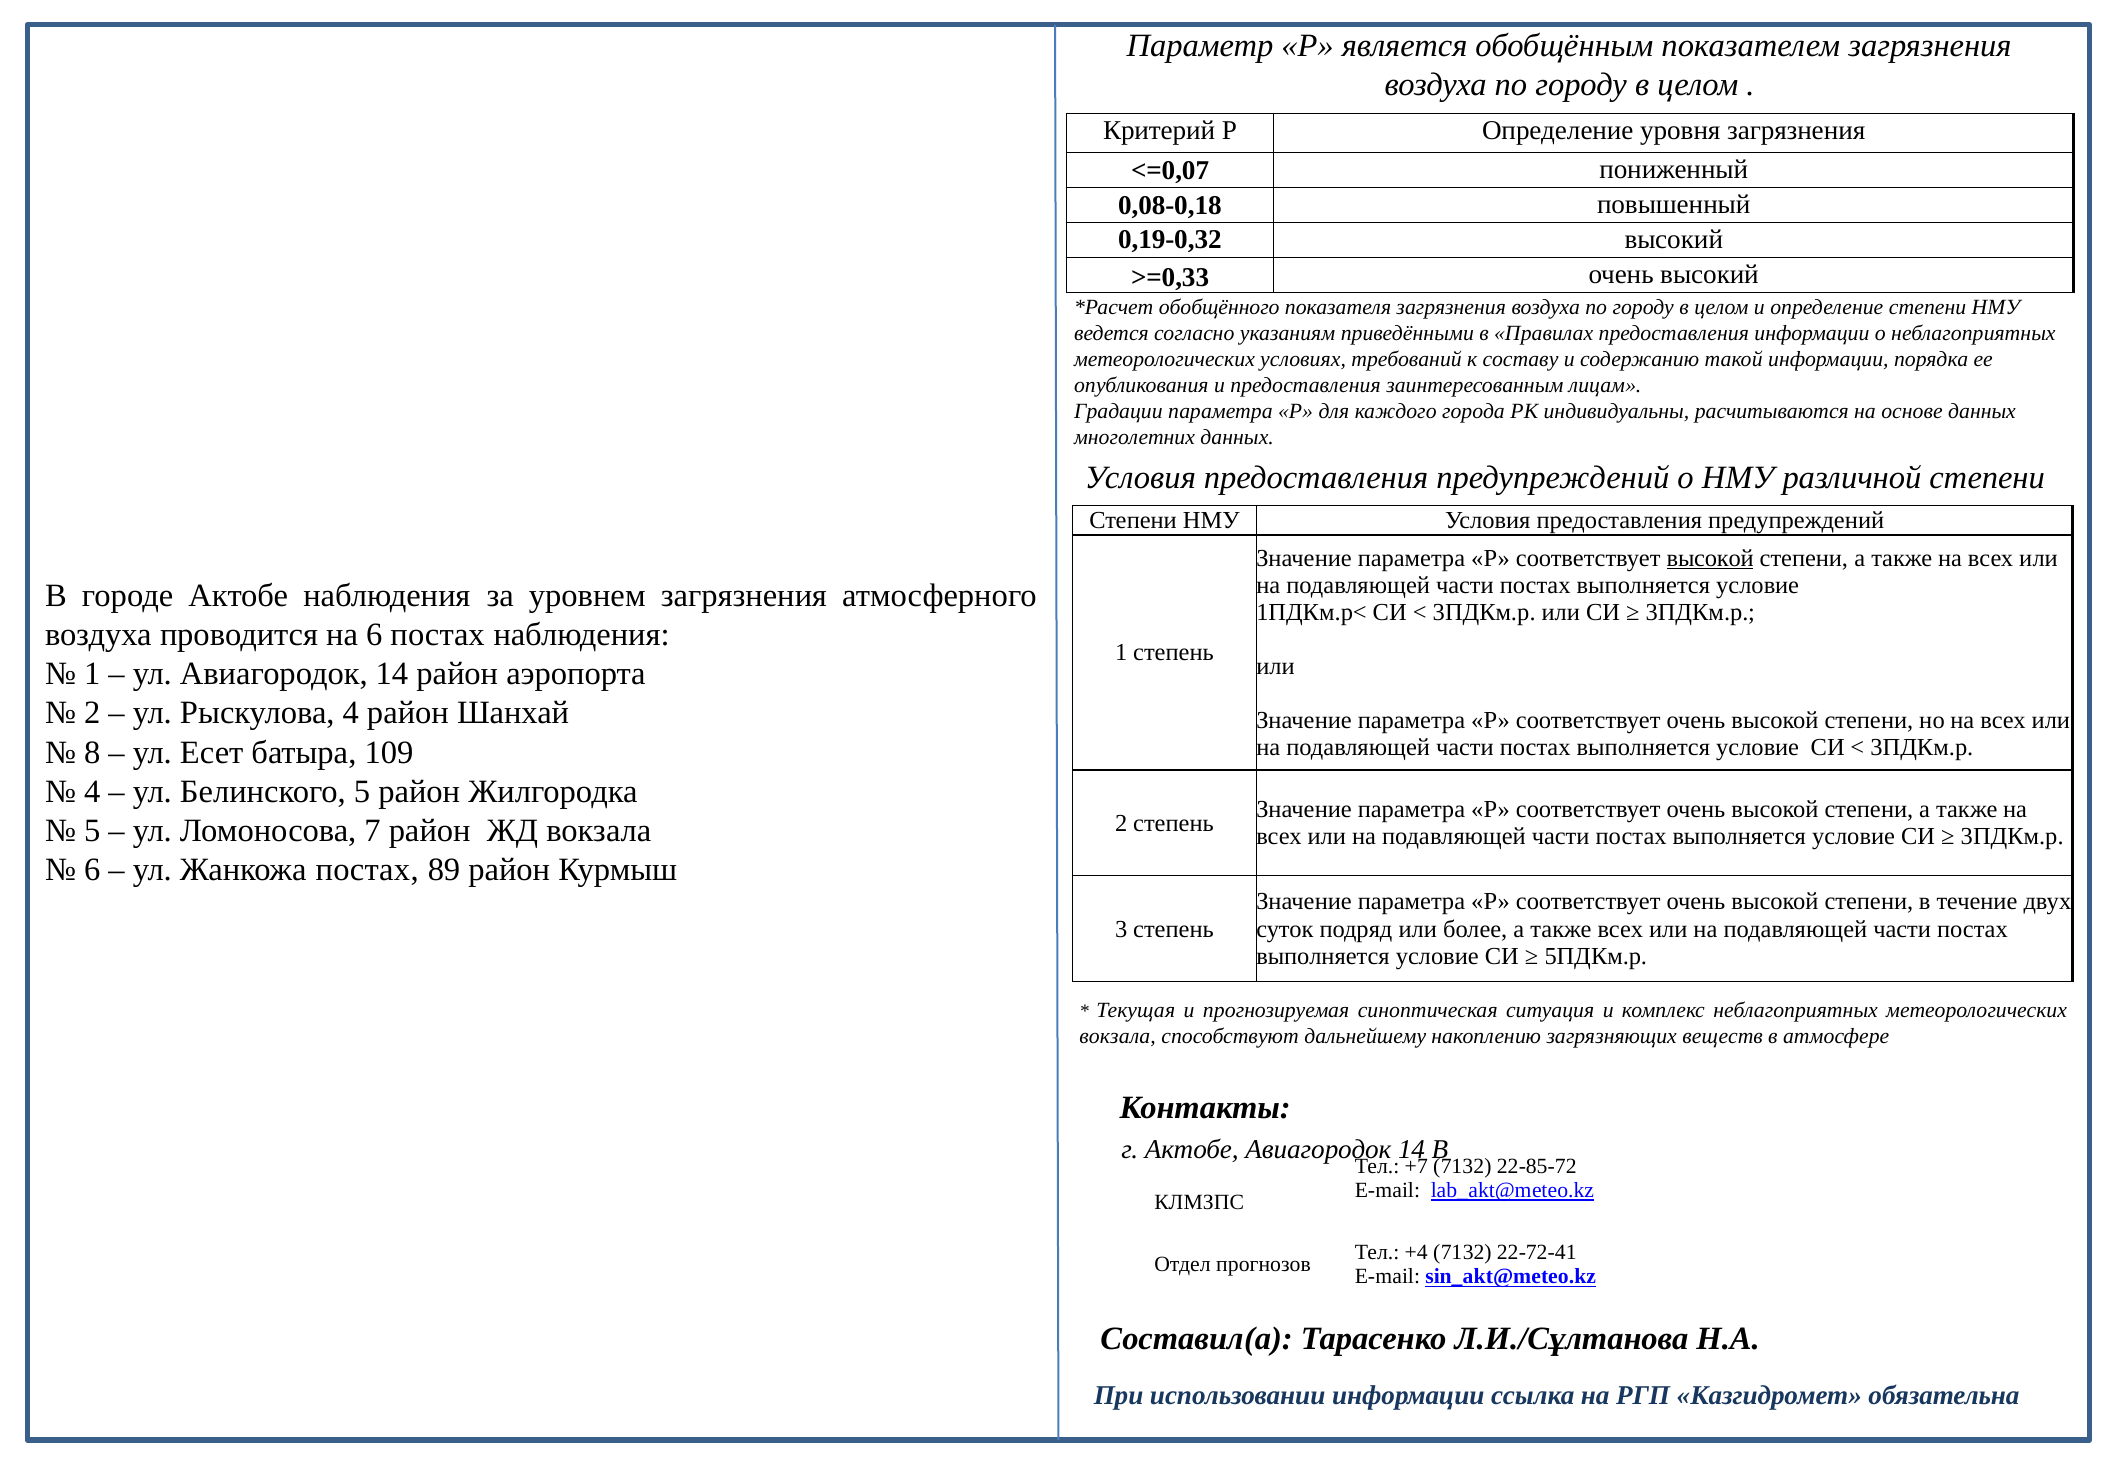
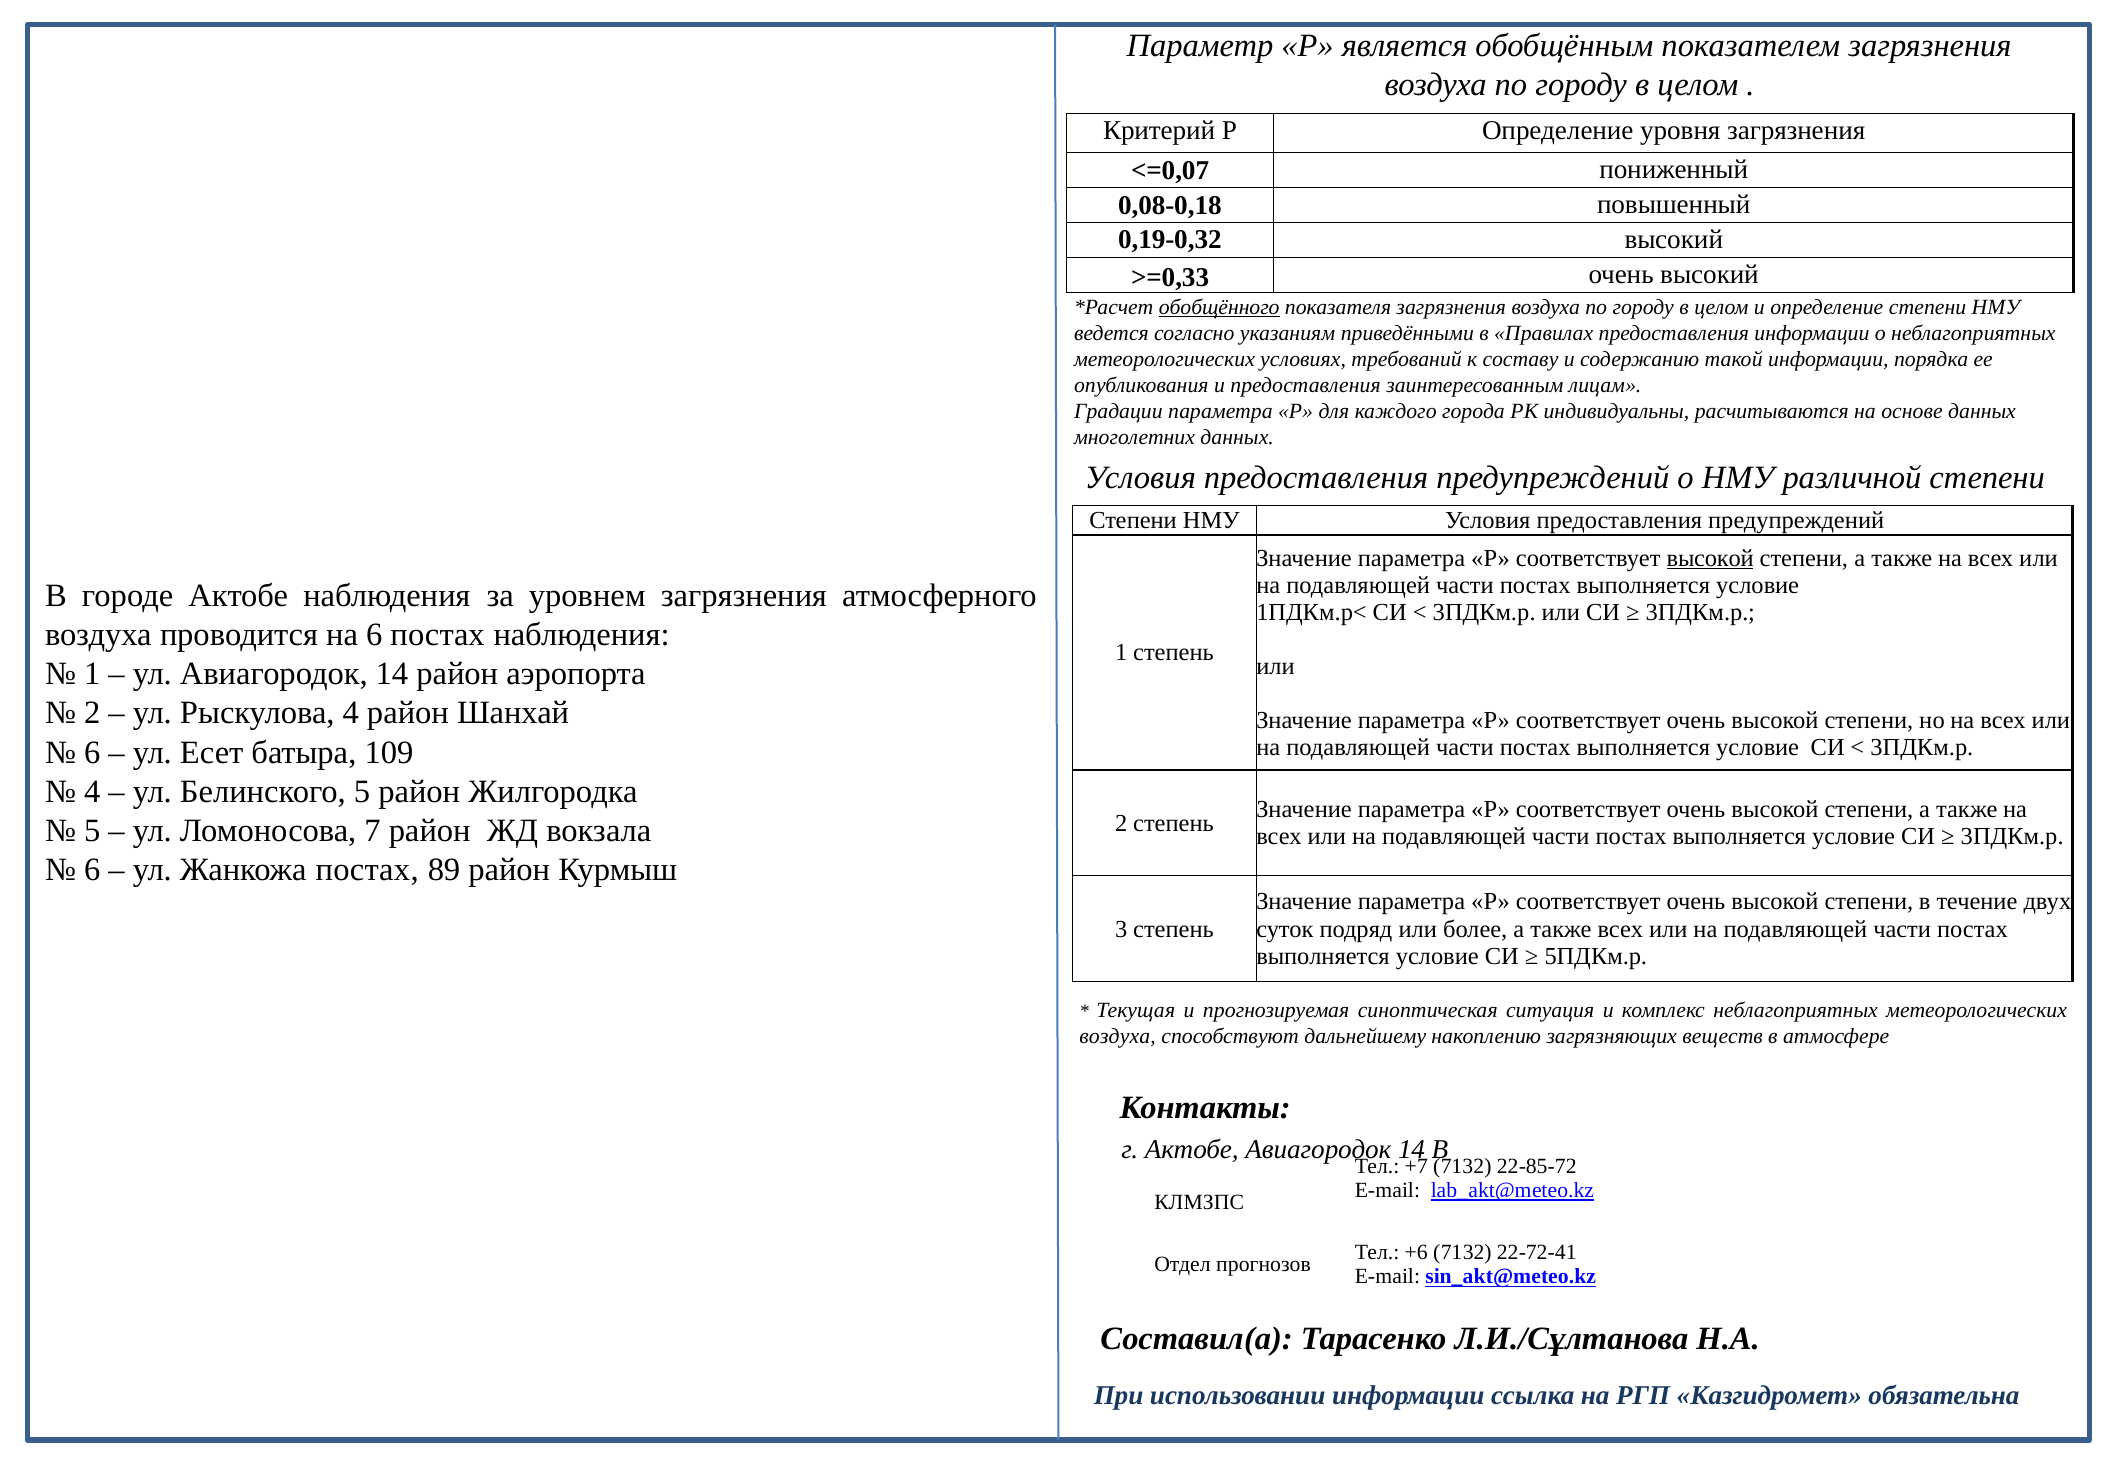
обобщённого underline: none -> present (1219, 307)
8: 8 -> 6 (92, 753)
вокзала: вокзала -> воздуха (1118, 1037)
+4: +4 -> +6 (1416, 1253)
